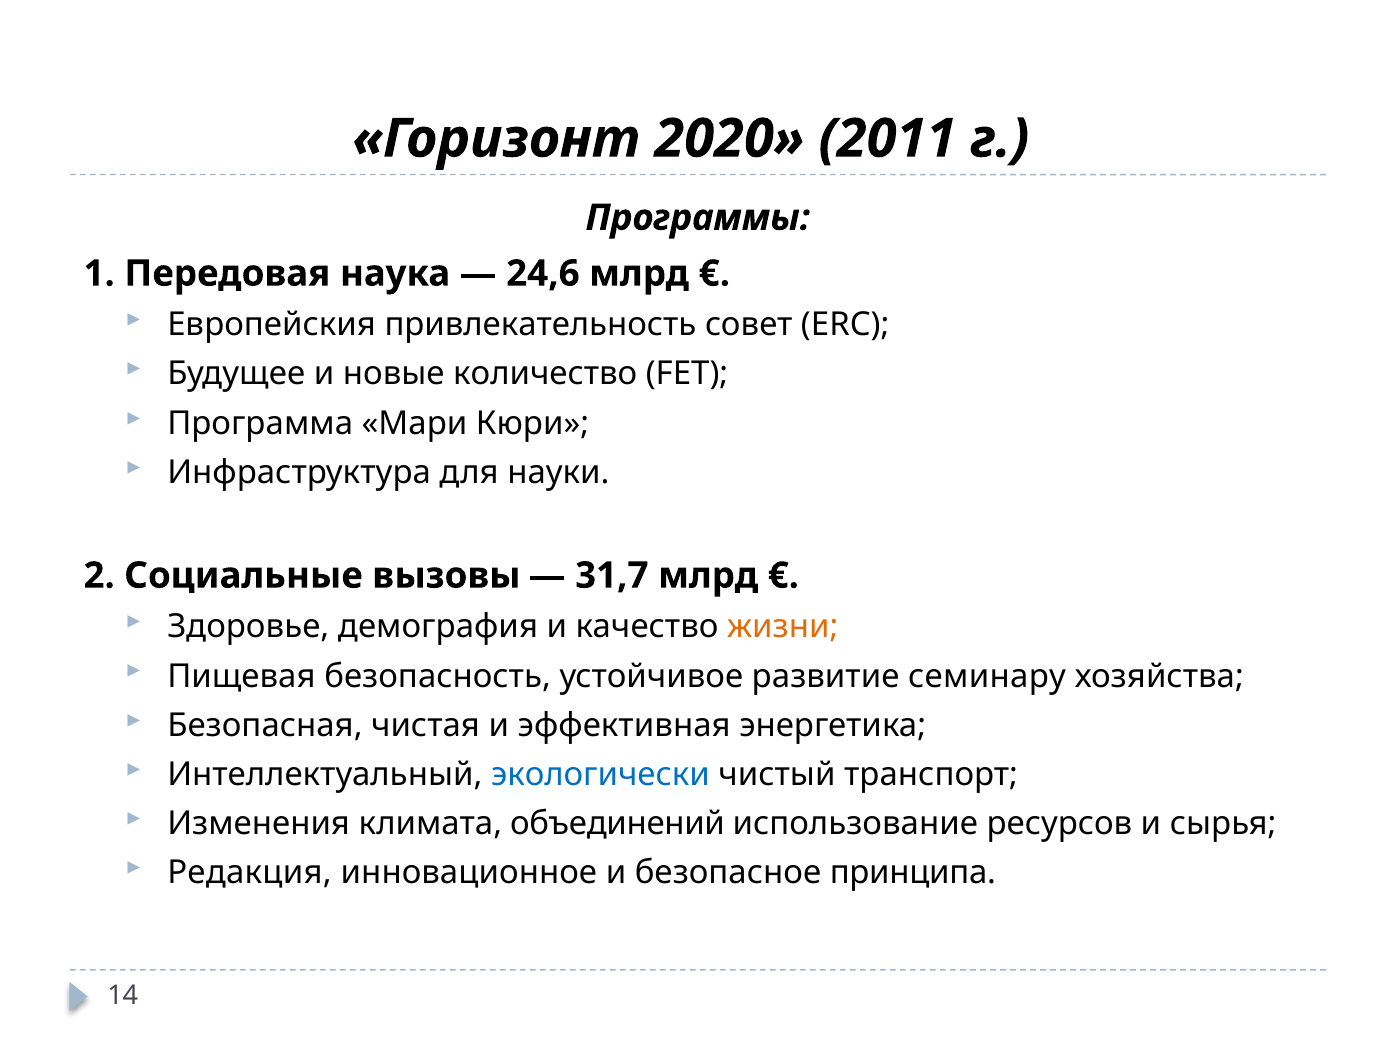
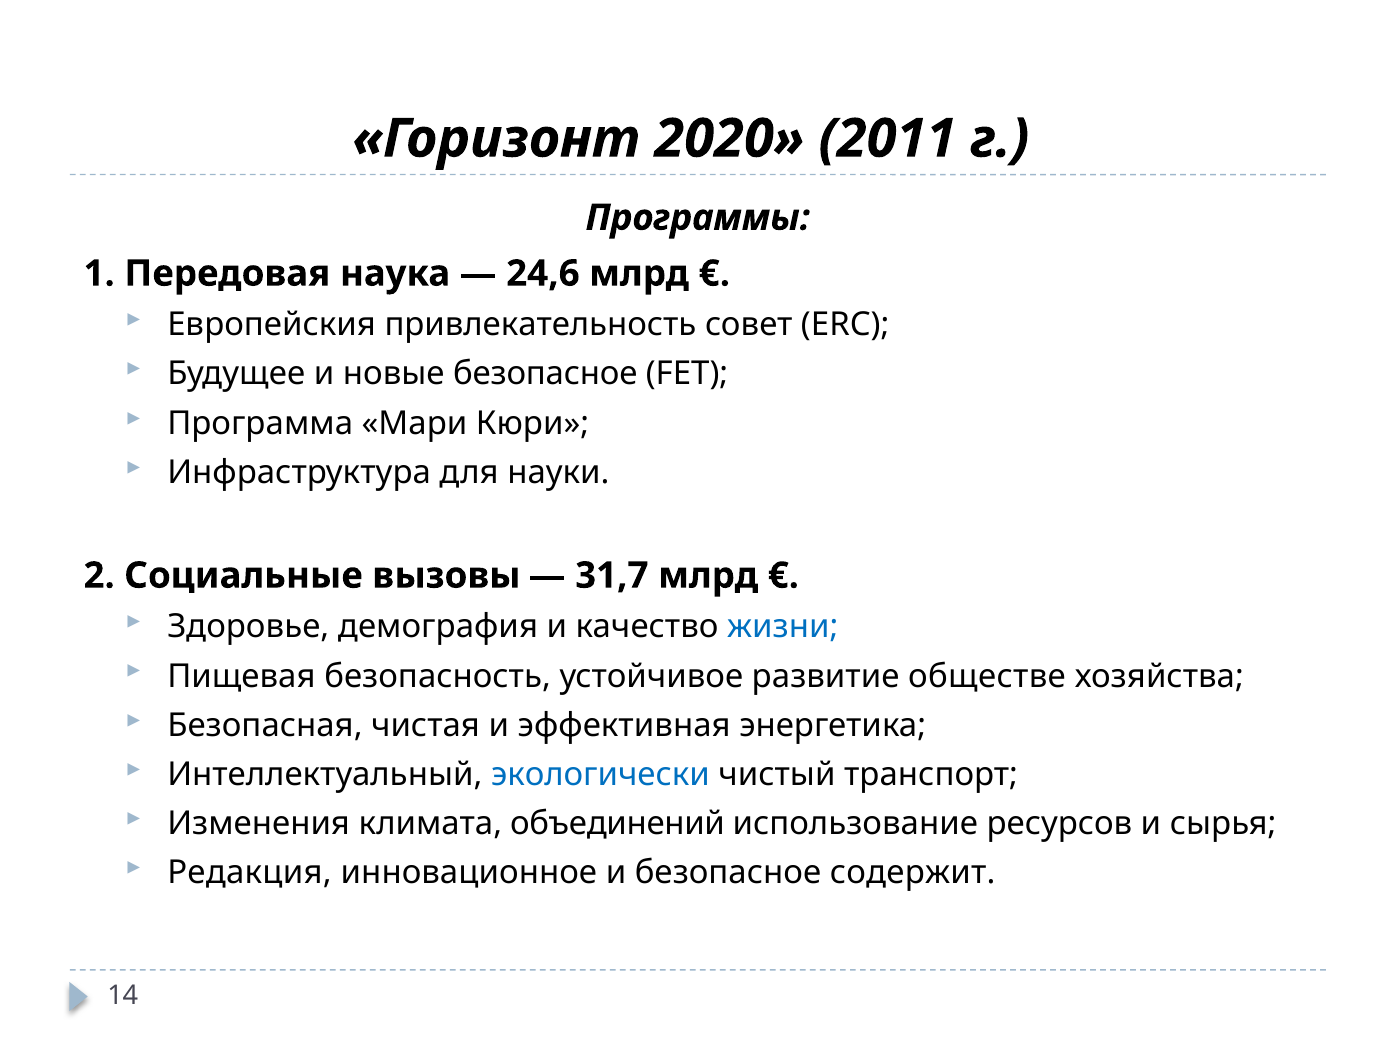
новые количество: количество -> безопасное (545, 374)
жизни colour: orange -> blue (783, 627)
семинару: семинару -> обществе (987, 676)
принципа: принципа -> содержит (913, 873)
